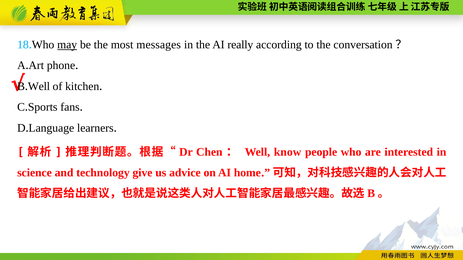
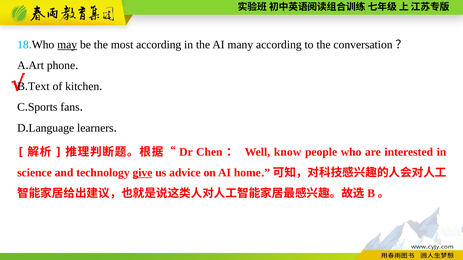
most messages: messages -> according (159, 45)
really: really -> many (240, 45)
Well: Well -> Text (39, 86)
give underline: none -> present (142, 173)
